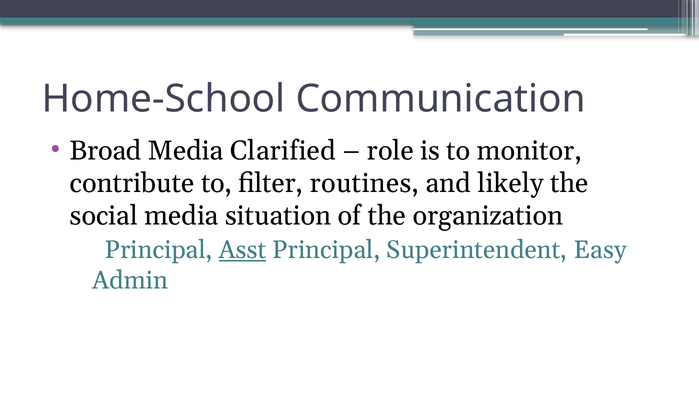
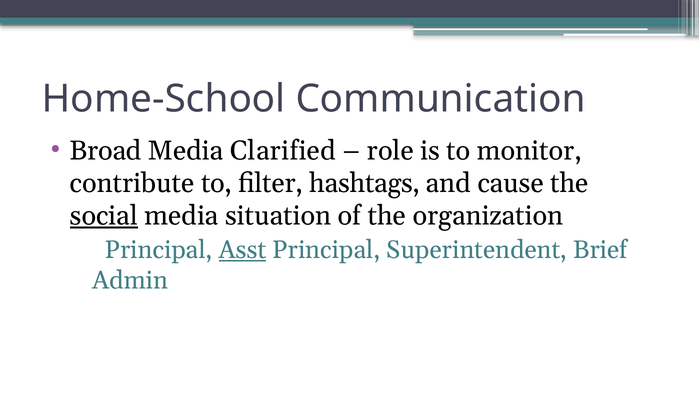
routines: routines -> hashtags (365, 183)
likely: likely -> cause (511, 183)
social underline: none -> present (104, 216)
Easy: Easy -> Brief (600, 250)
